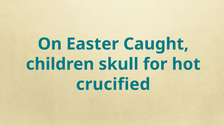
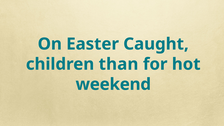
skull: skull -> than (119, 64)
crucified: crucified -> weekend (113, 84)
